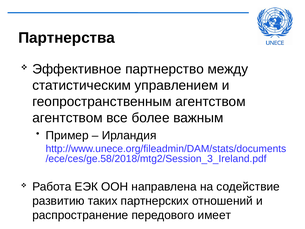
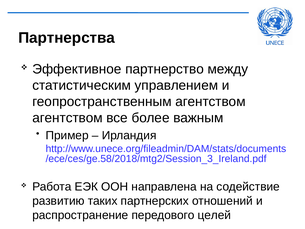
имеет: имеет -> целей (214, 215)
